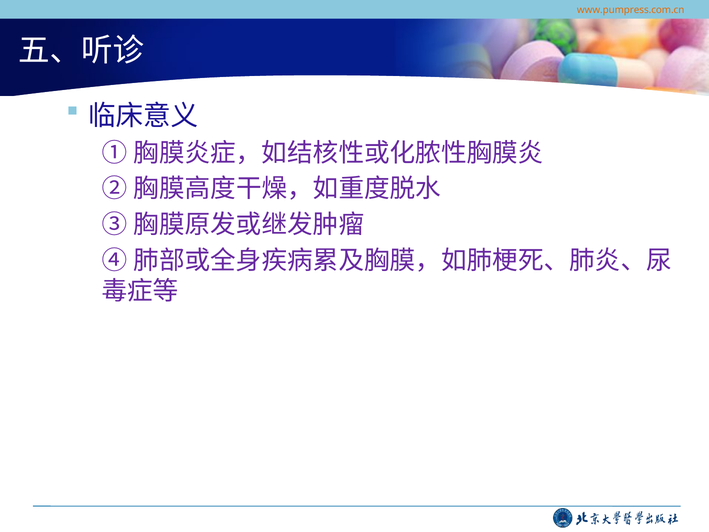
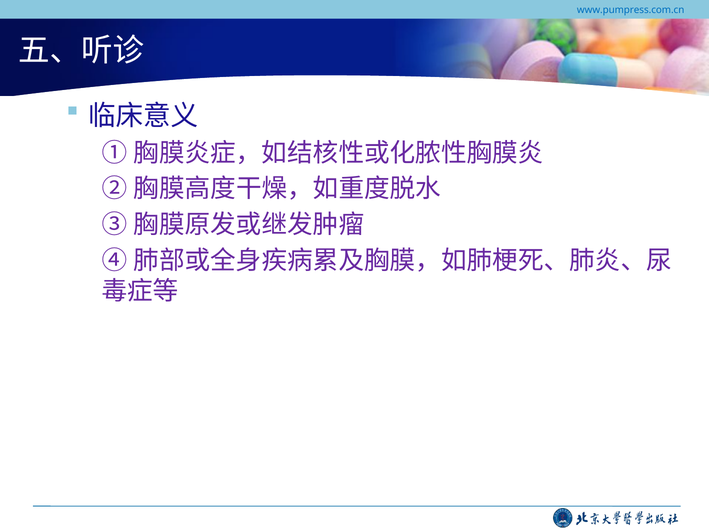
www.pumpress.com.cn colour: orange -> blue (631, 10)
